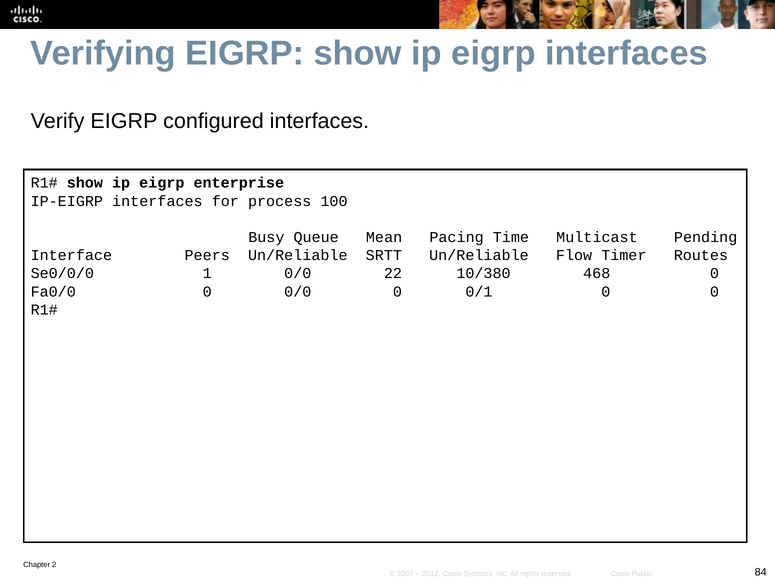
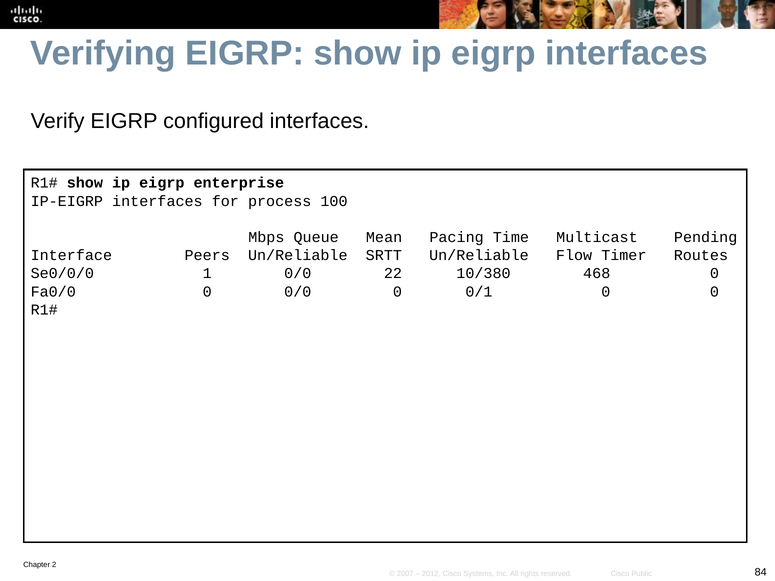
Busy: Busy -> Mbps (266, 237)
